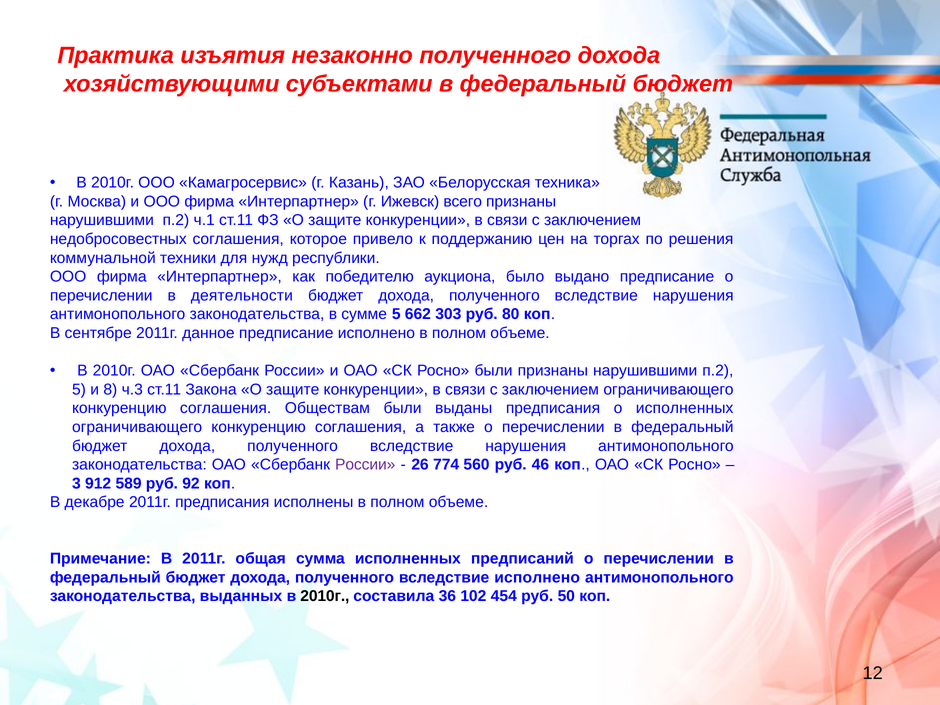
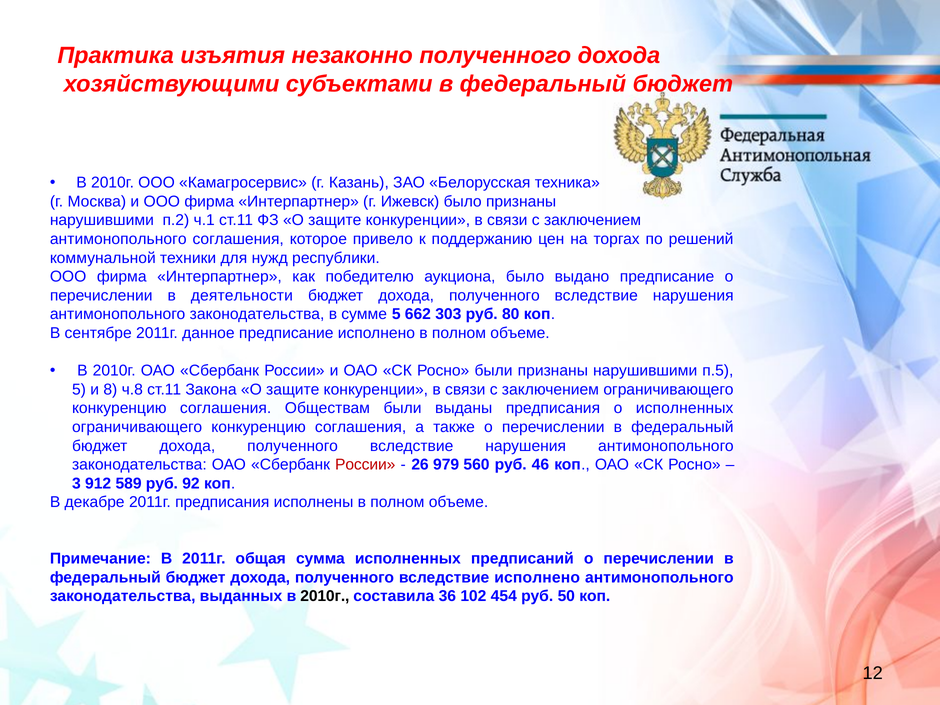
Ижевск всего: всего -> было (463, 201)
недобросовестных: недобросовестных -> антимонопольного (118, 239)
решения: решения -> решений (701, 239)
были признаны нарушившими п.2: п.2 -> п.5 (718, 371)
ч.3: ч.3 -> ч.8 (132, 389)
России colour: purple -> red (365, 465)
774: 774 -> 979 (446, 465)
